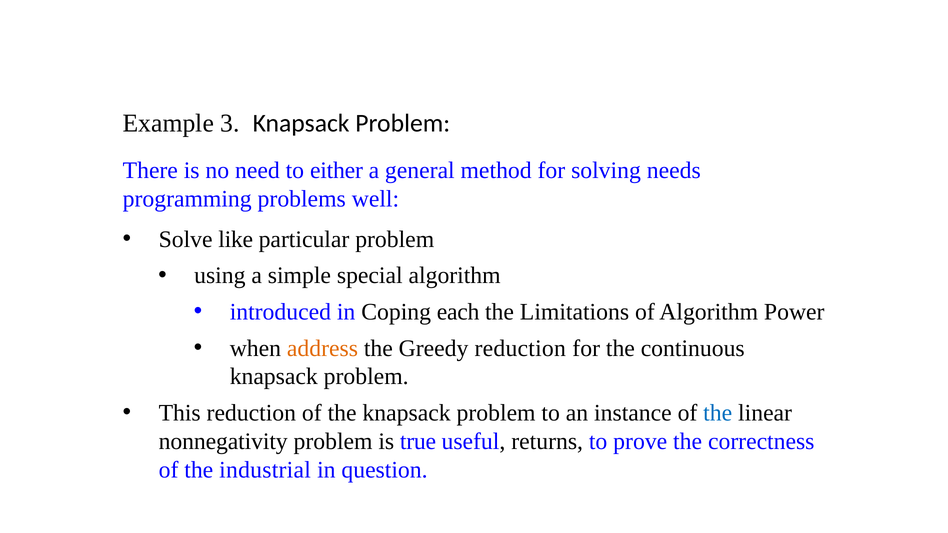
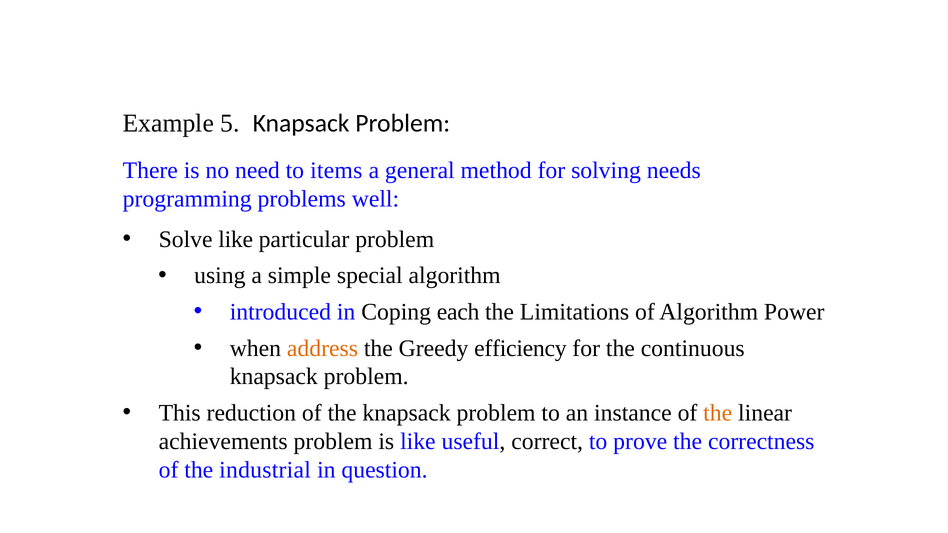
3: 3 -> 5 (230, 123)
either: either -> items (336, 171)
Greedy reduction: reduction -> efficiency (520, 348)
the colour: blue -> orange (718, 413)
nonnegativity: nonnegativity -> achievements (223, 442)
is true: true -> like (418, 442)
returns: returns -> correct (547, 442)
